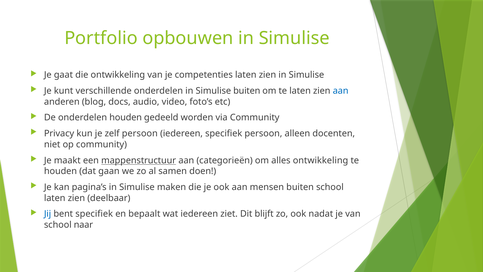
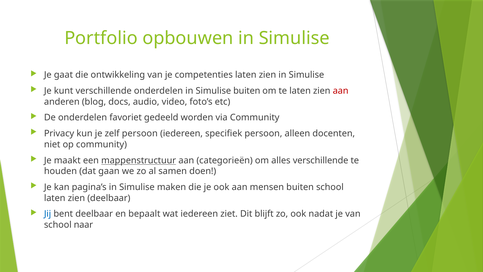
aan colour: blue -> red (341, 91)
onderdelen houden: houden -> favoriet (126, 118)
alles ontwikkeling: ontwikkeling -> verschillende (321, 160)
bent specifiek: specifiek -> deelbaar (94, 214)
